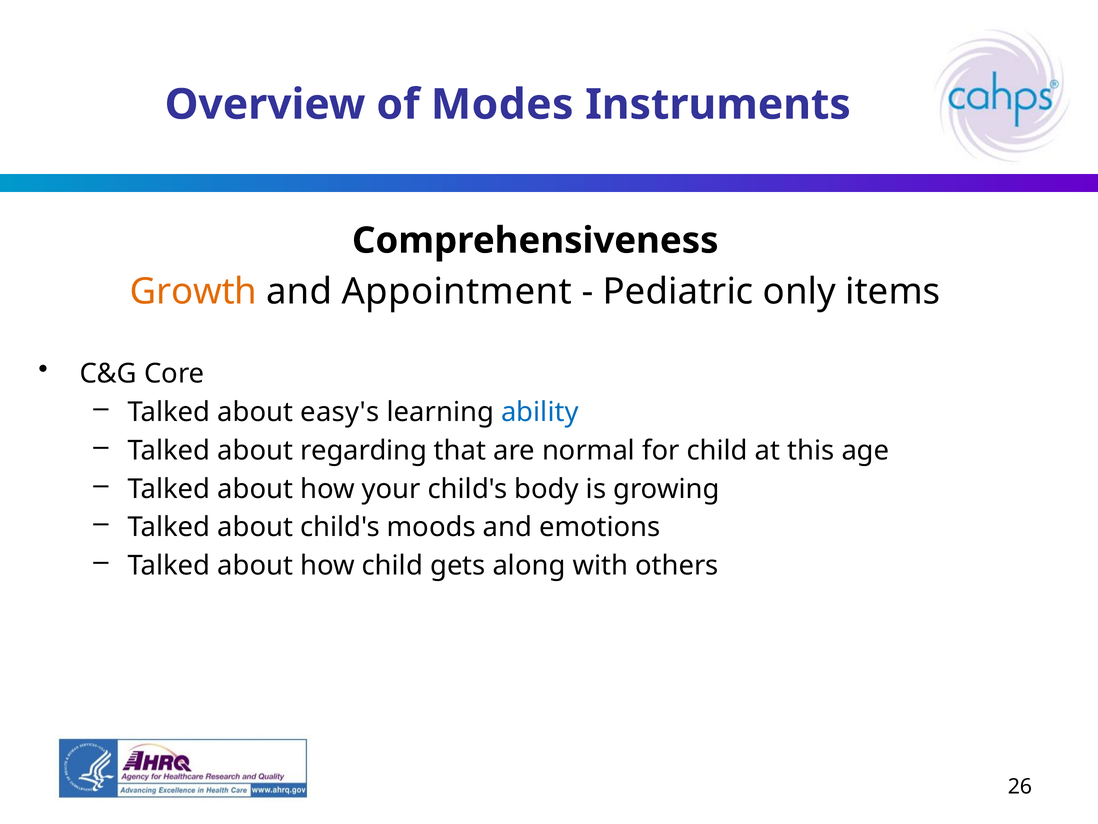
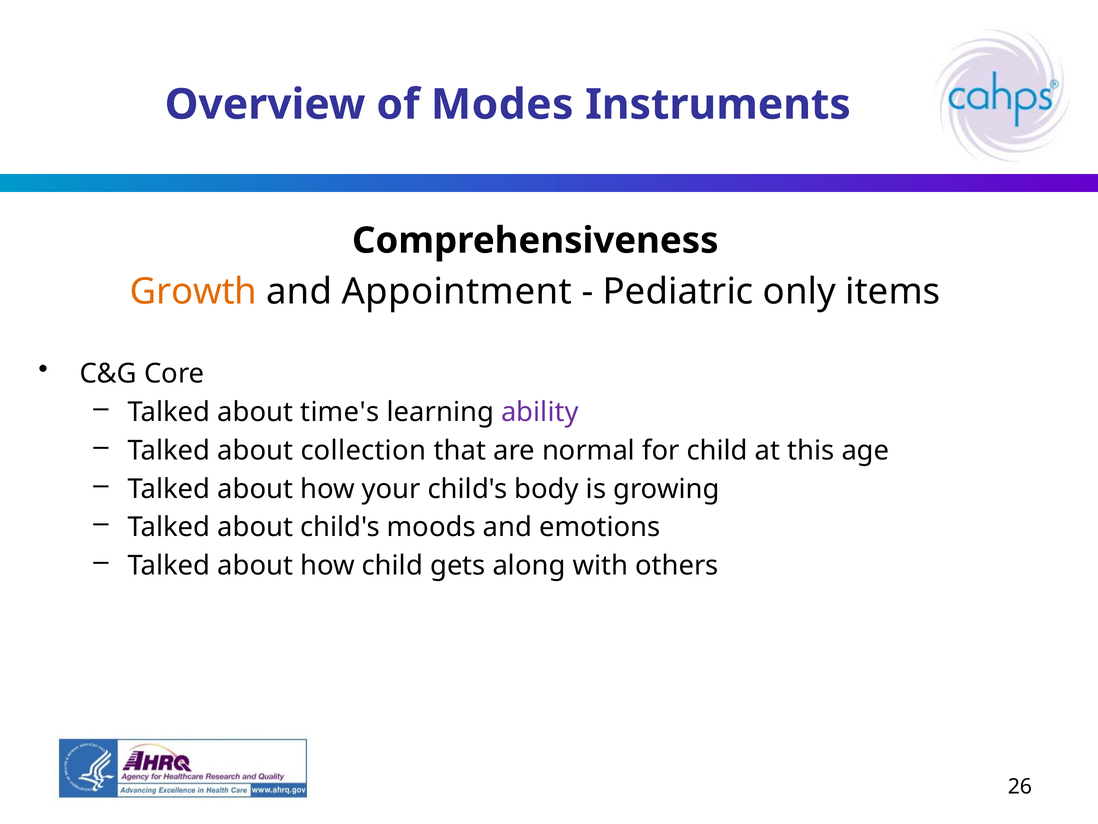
easy's: easy's -> time's (340, 412)
ability colour: blue -> purple (540, 412)
regarding: regarding -> collection (363, 450)
